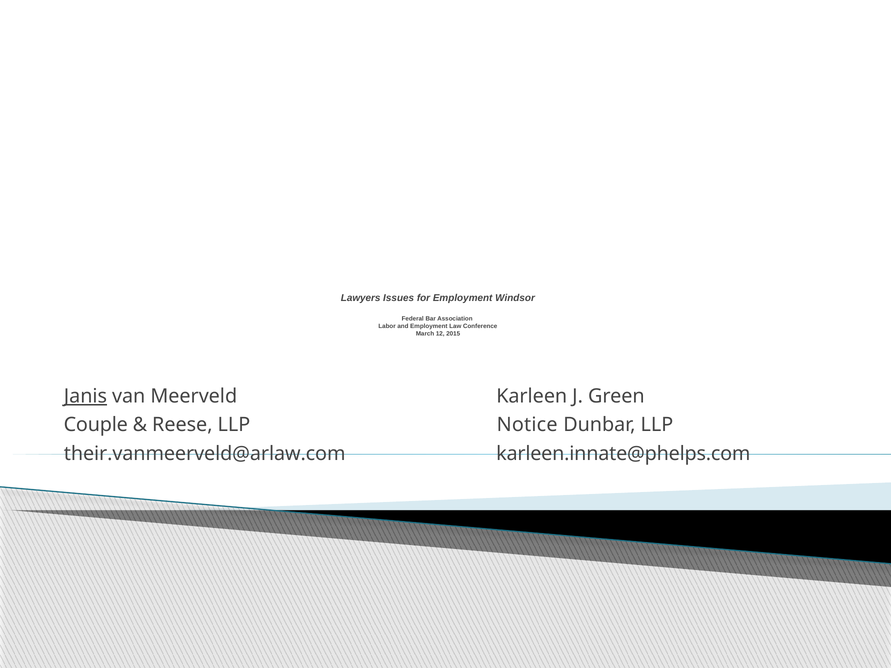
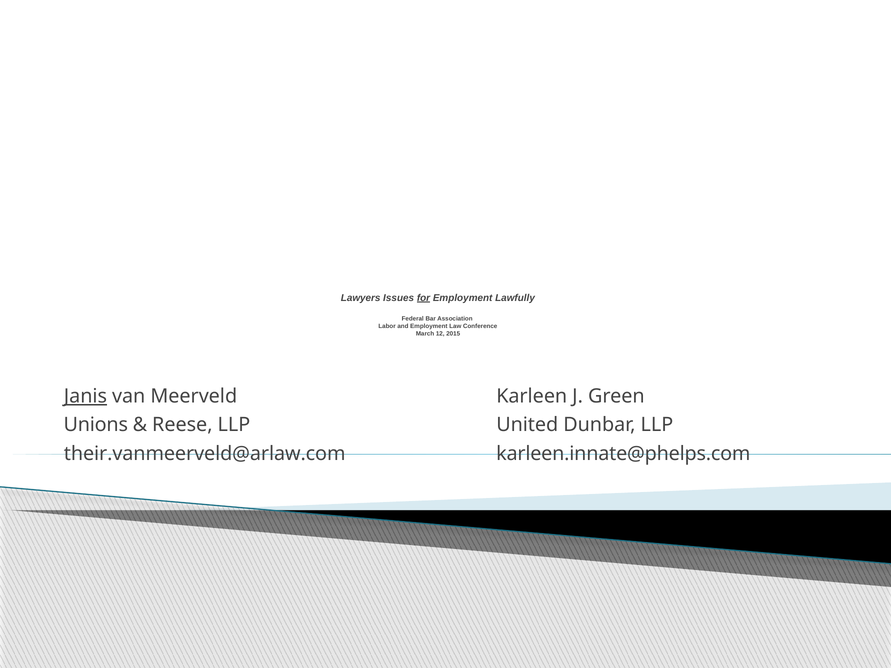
for underline: none -> present (423, 298)
Windsor: Windsor -> Lawfully (515, 298)
Couple: Couple -> Unions (96, 425)
Notice: Notice -> United (527, 425)
